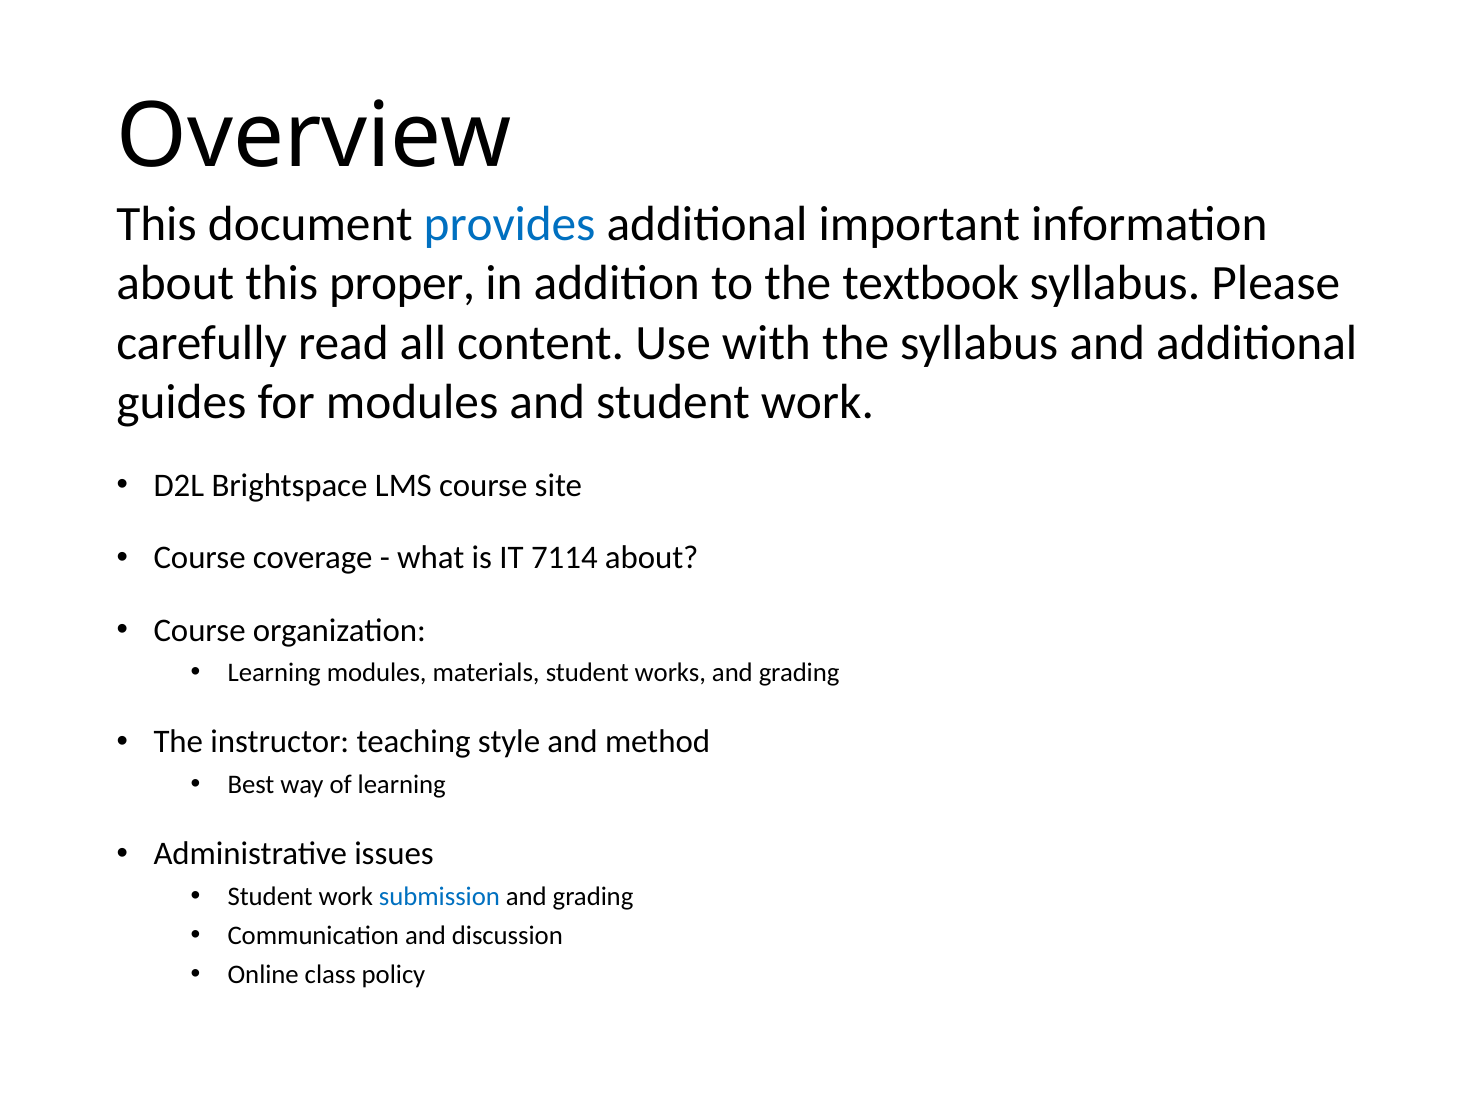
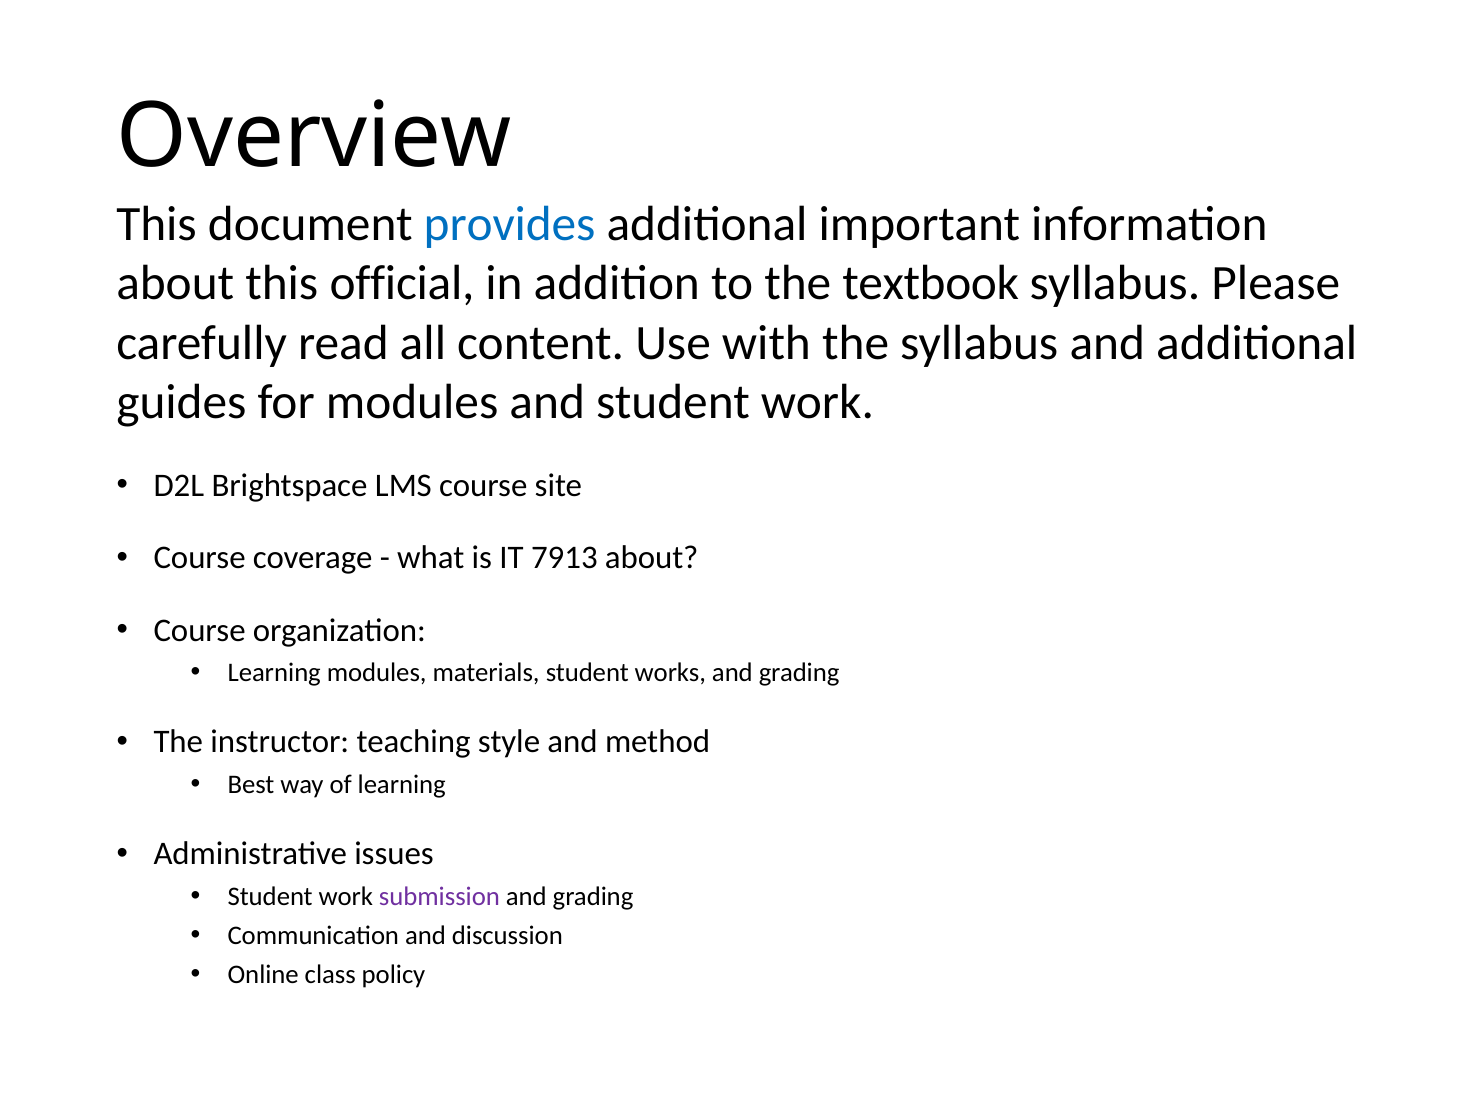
proper: proper -> official (402, 284)
7114: 7114 -> 7913 (564, 558)
submission colour: blue -> purple (439, 896)
